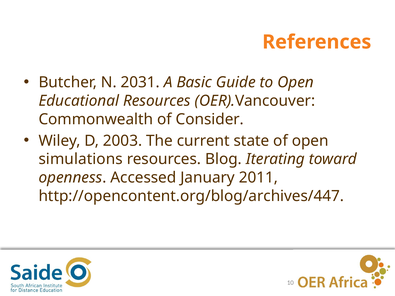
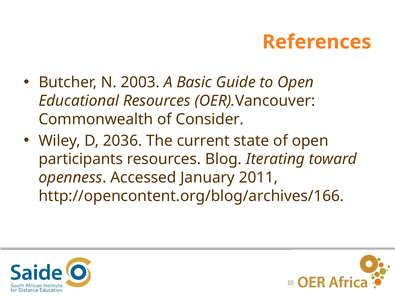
2031: 2031 -> 2003 (140, 82)
2003: 2003 -> 2036 (123, 141)
simulations: simulations -> participants (81, 159)
http://opencontent.org/blog/archives/447: http://opencontent.org/blog/archives/447 -> http://opencontent.org/blog/archives/166 (191, 196)
